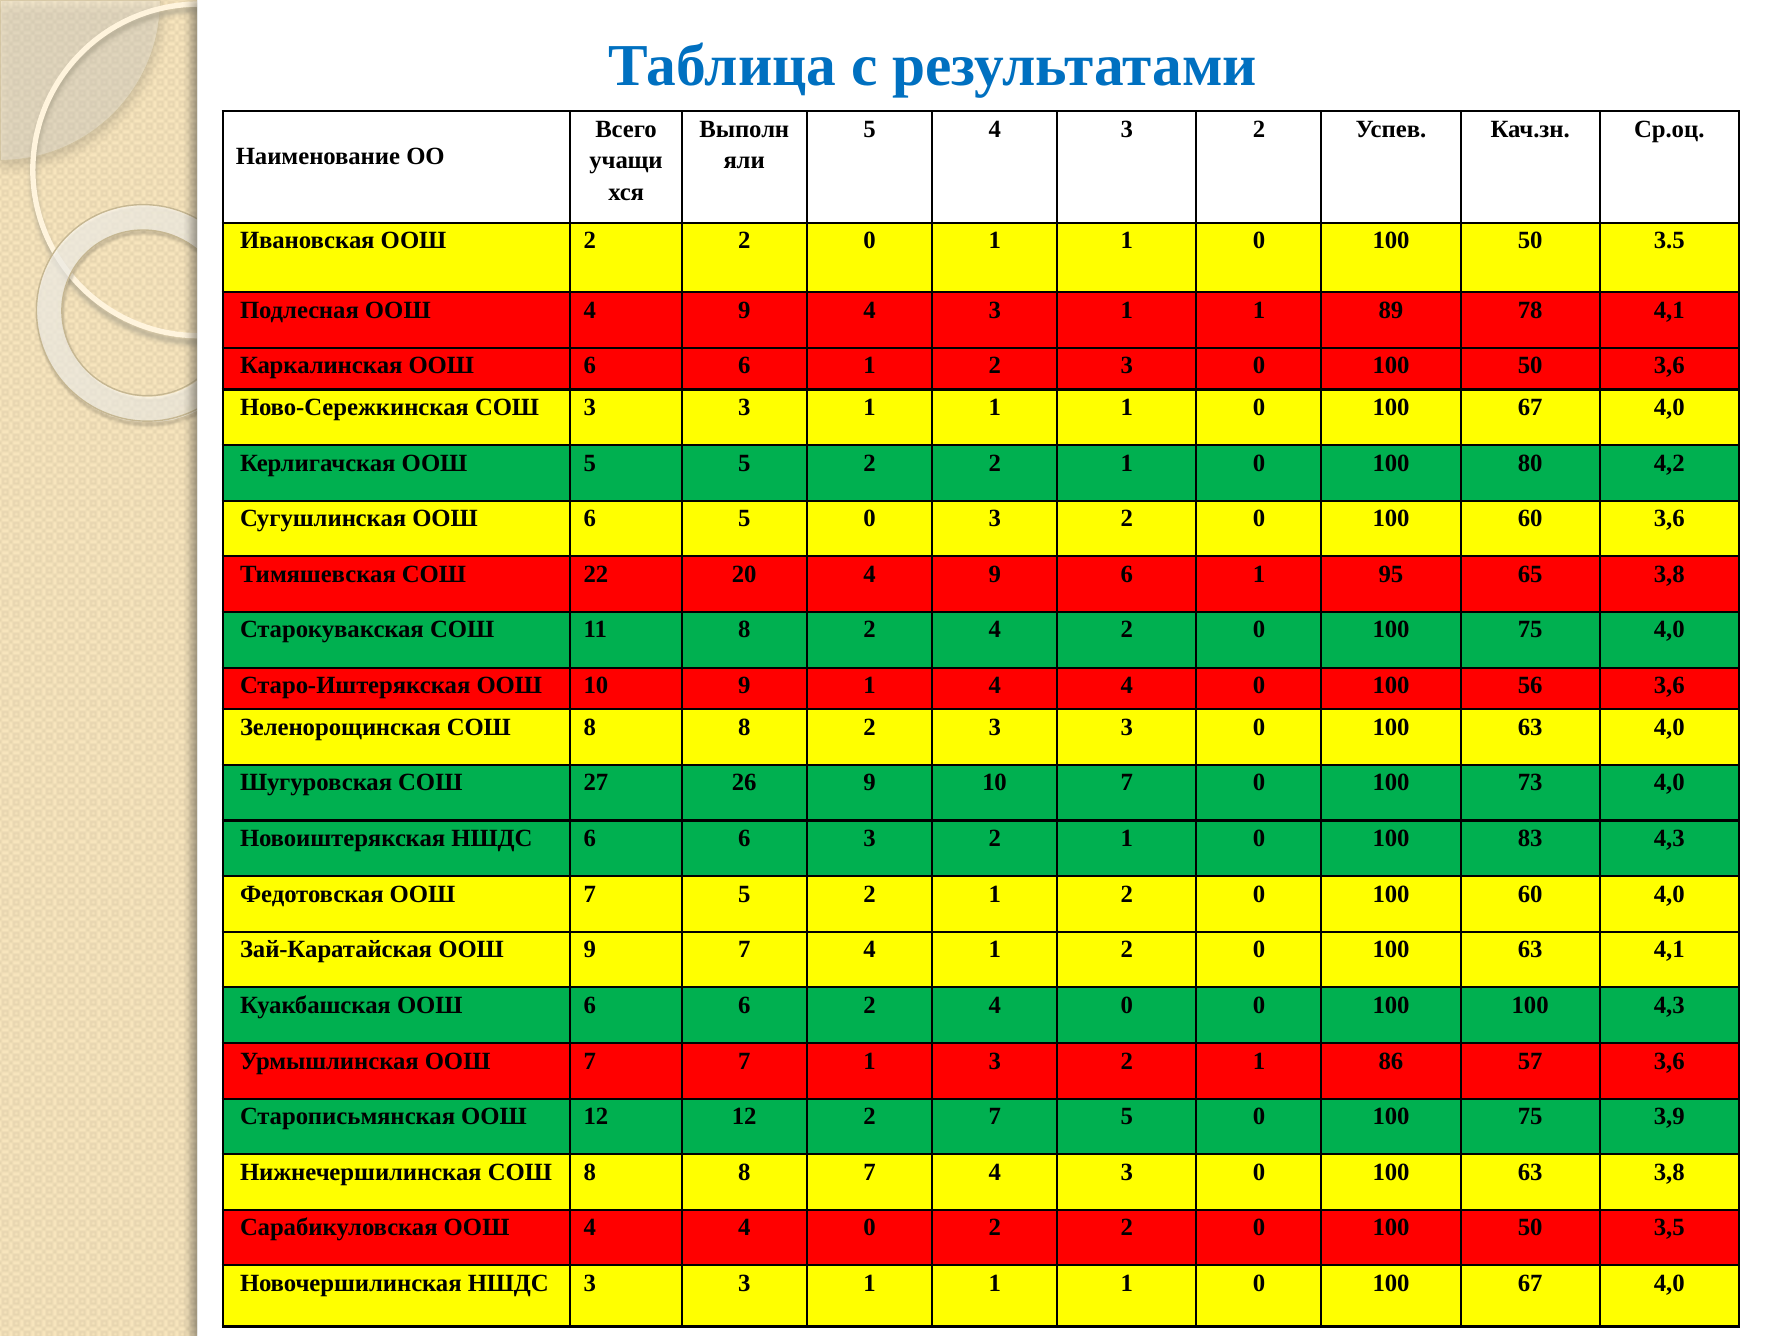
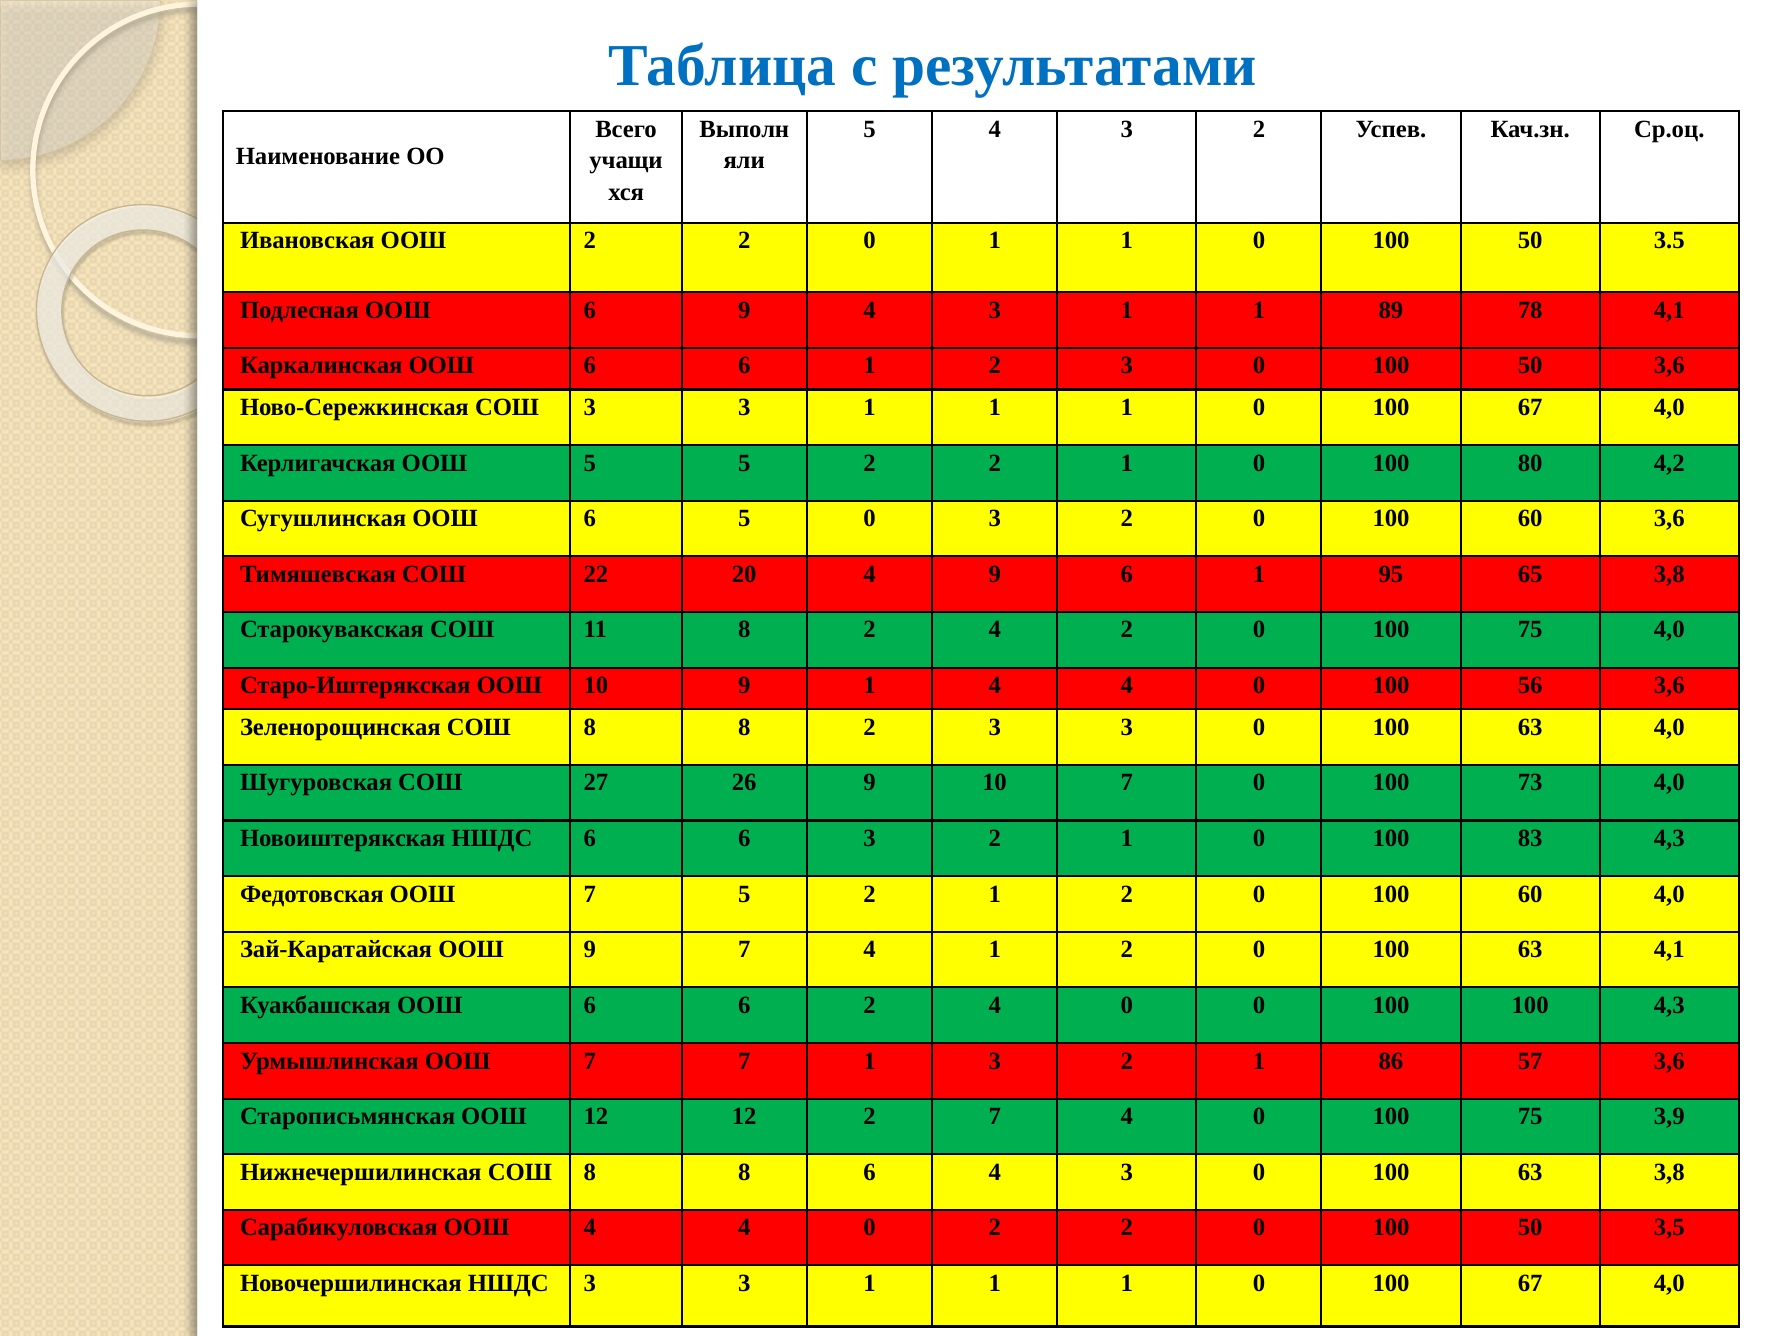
Подлесная ООШ 4: 4 -> 6 (590, 310)
2 7 5: 5 -> 4 (1127, 1116)
8 7: 7 -> 6 (870, 1172)
